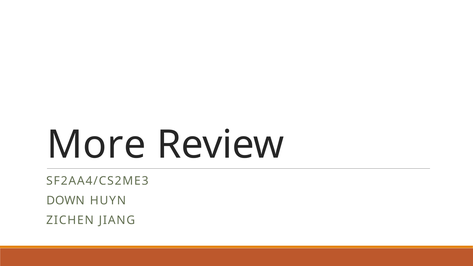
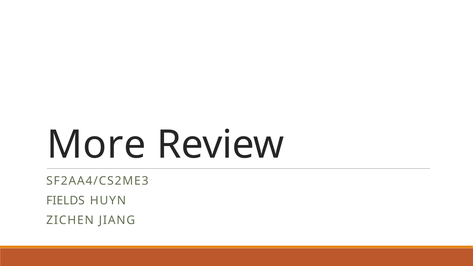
DOWN: DOWN -> FIELDS (65, 201)
